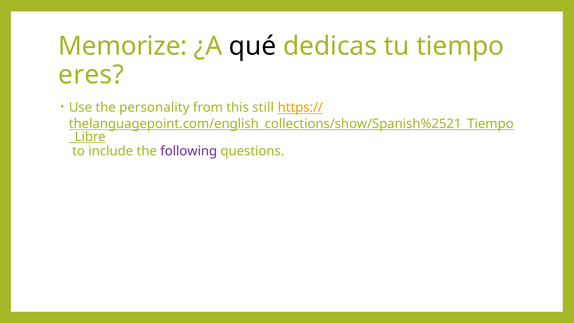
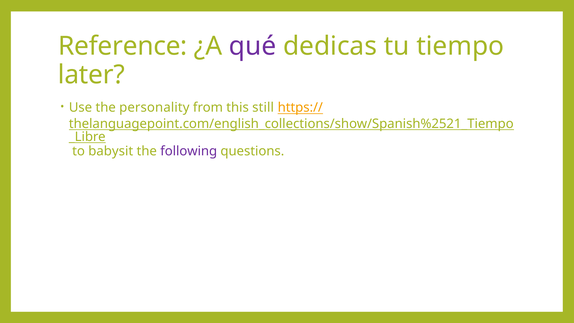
Memorize: Memorize -> Reference (123, 46)
qué colour: black -> purple (253, 46)
eres: eres -> later (91, 75)
include: include -> babysit (111, 151)
